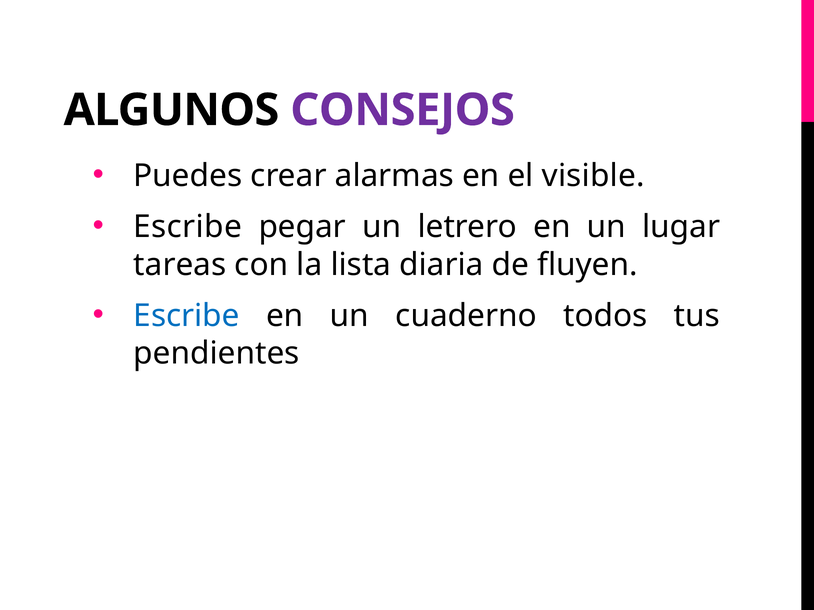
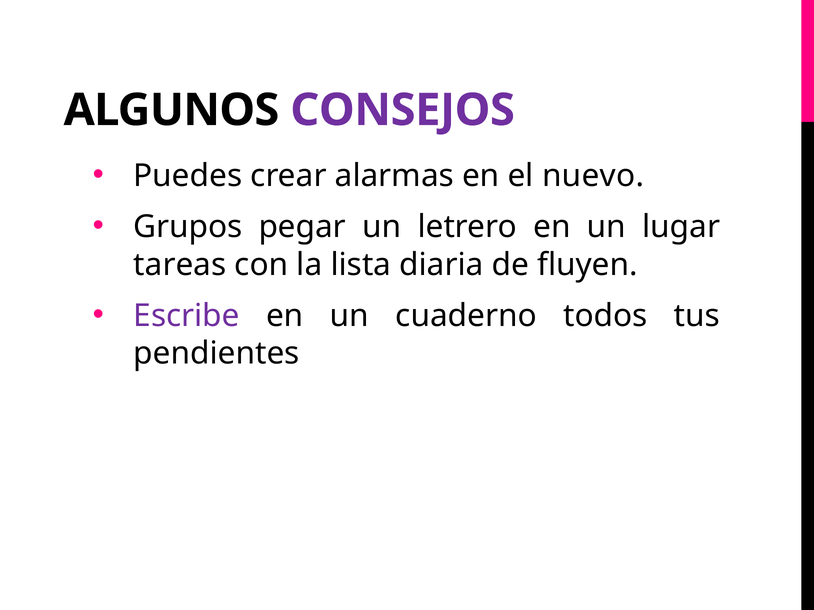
visible: visible -> nuevo (593, 176)
Escribe: Escribe -> Grupos (188, 227)
Escribe colour: blue -> purple (187, 316)
